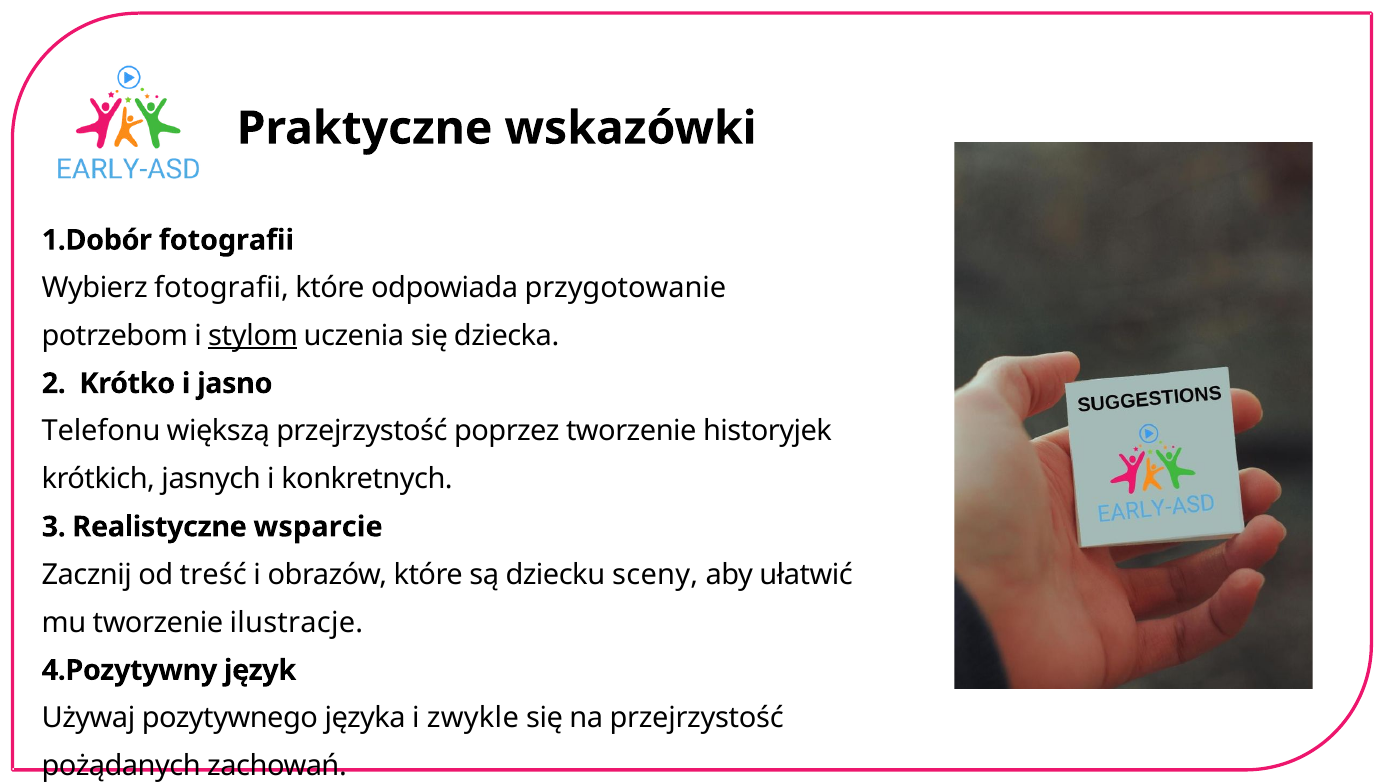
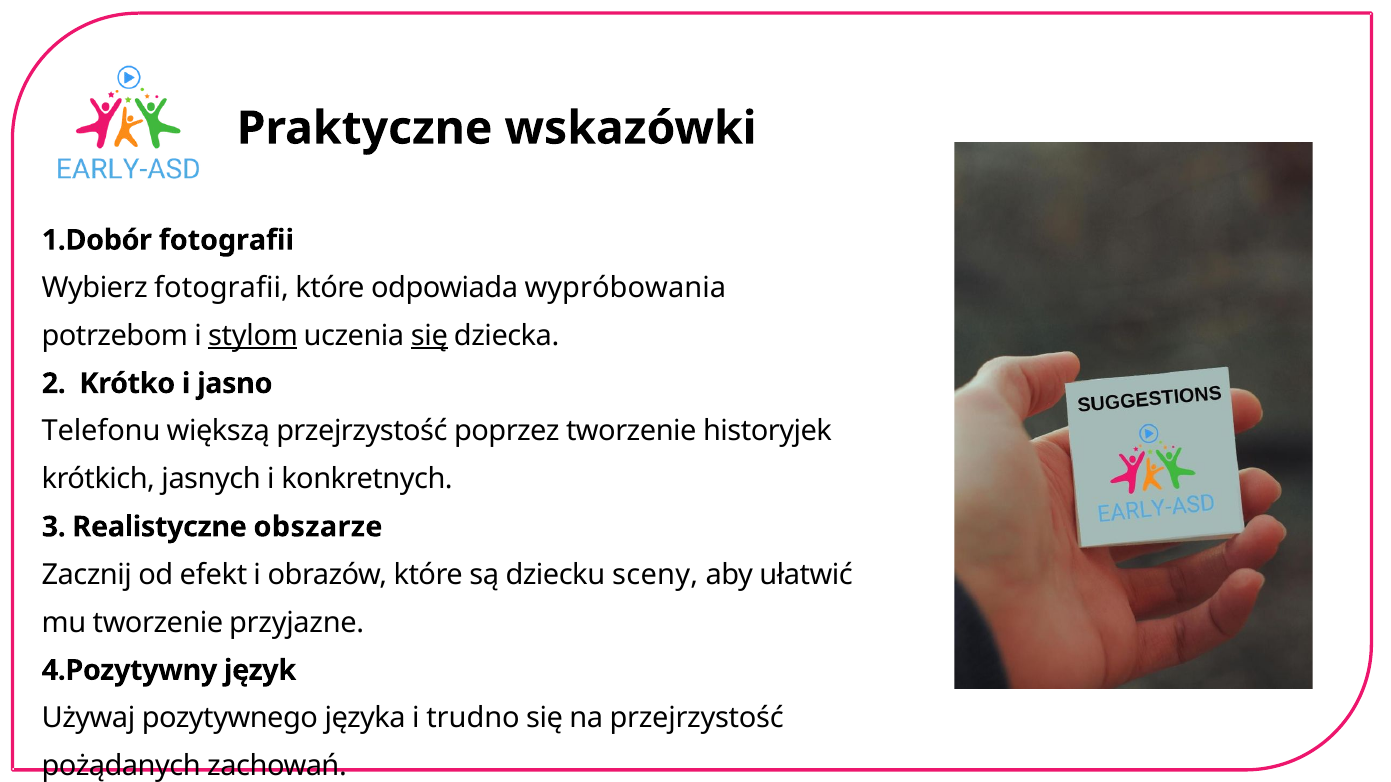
przygotowanie: przygotowanie -> wypróbowania (625, 288)
się underline: none -> present (429, 336)
wsparcie: wsparcie -> obszarze (318, 527)
treść: treść -> efekt (214, 575)
ilustracje: ilustracje -> przyjazne (297, 623)
zwykle: zwykle -> trudno (473, 718)
